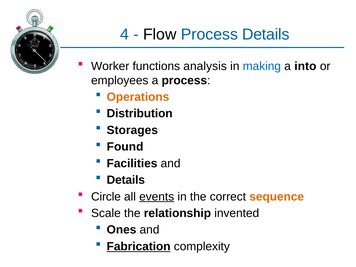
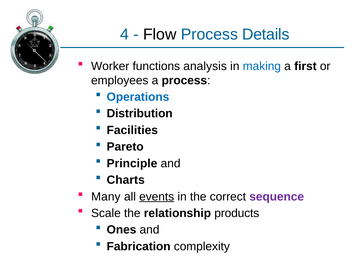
into: into -> first (305, 66)
Operations colour: orange -> blue (138, 97)
Storages: Storages -> Facilities (132, 130)
Found: Found -> Pareto (125, 147)
Facilities: Facilities -> Principle (132, 163)
Details: Details -> Charts (126, 180)
Circle: Circle -> Many (106, 197)
sequence colour: orange -> purple (277, 197)
invented: invented -> products (237, 213)
Fabrication underline: present -> none (139, 246)
